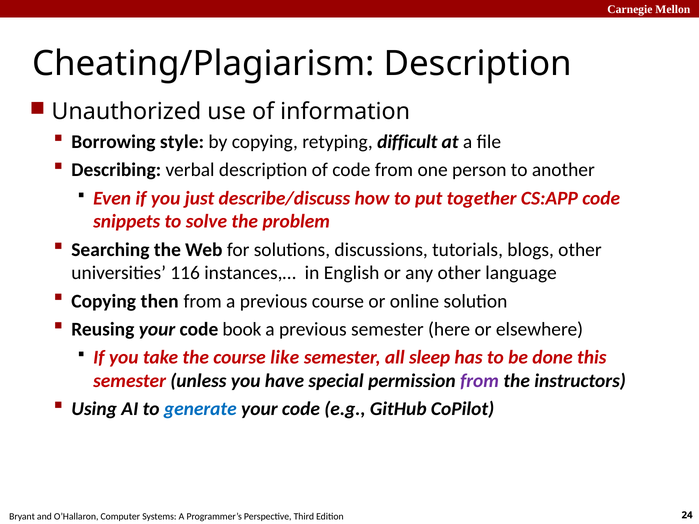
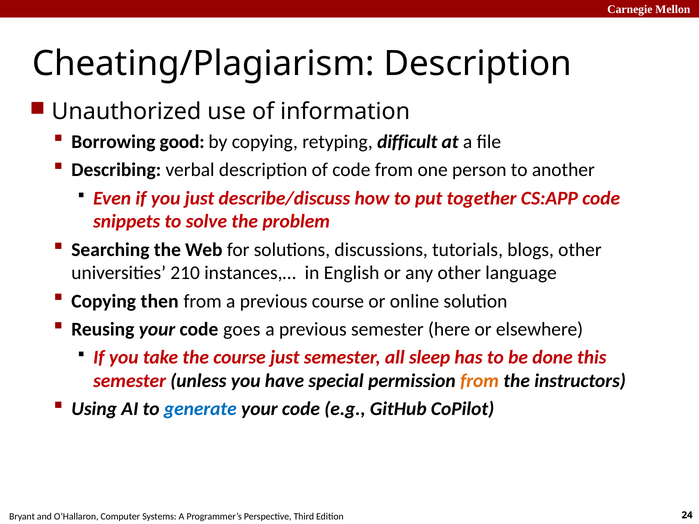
style: style -> good (182, 142)
116: 116 -> 210 (185, 273)
book: book -> goes (242, 330)
course like: like -> just (285, 358)
from colour: purple -> orange (480, 381)
